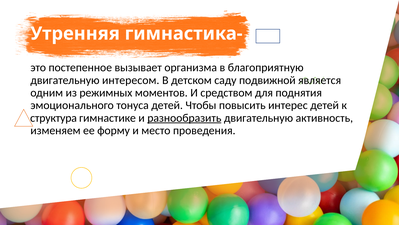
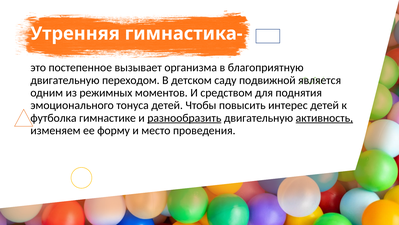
интересом: интересом -> переходом (131, 80)
структура: структура -> футболка (53, 118)
активность underline: none -> present (324, 118)
